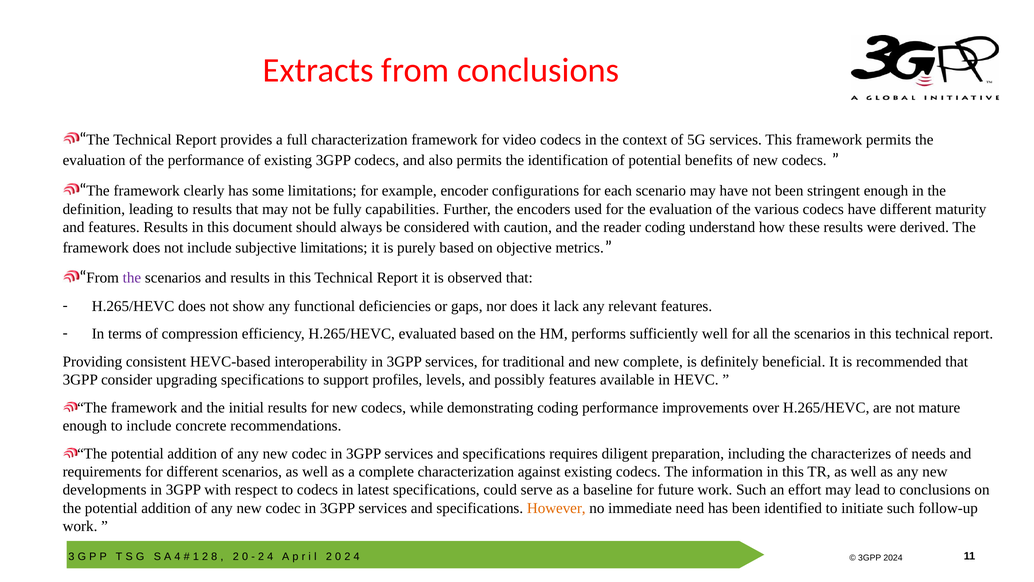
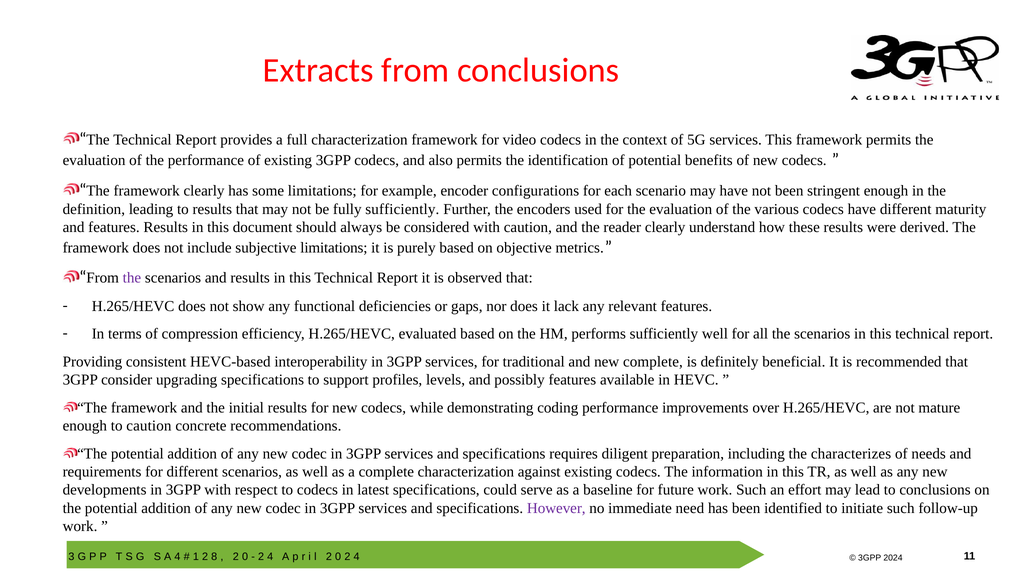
fully capabilities: capabilities -> sufficiently (402, 209)
reader coding: coding -> clearly (665, 227)
to include: include -> caution (149, 426)
However colour: orange -> purple (556, 508)
